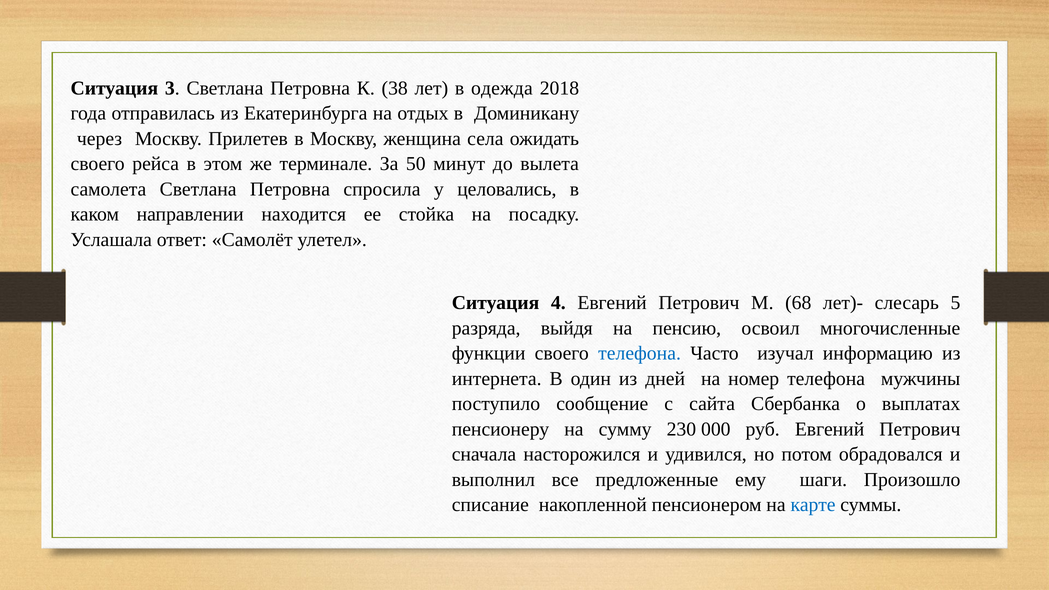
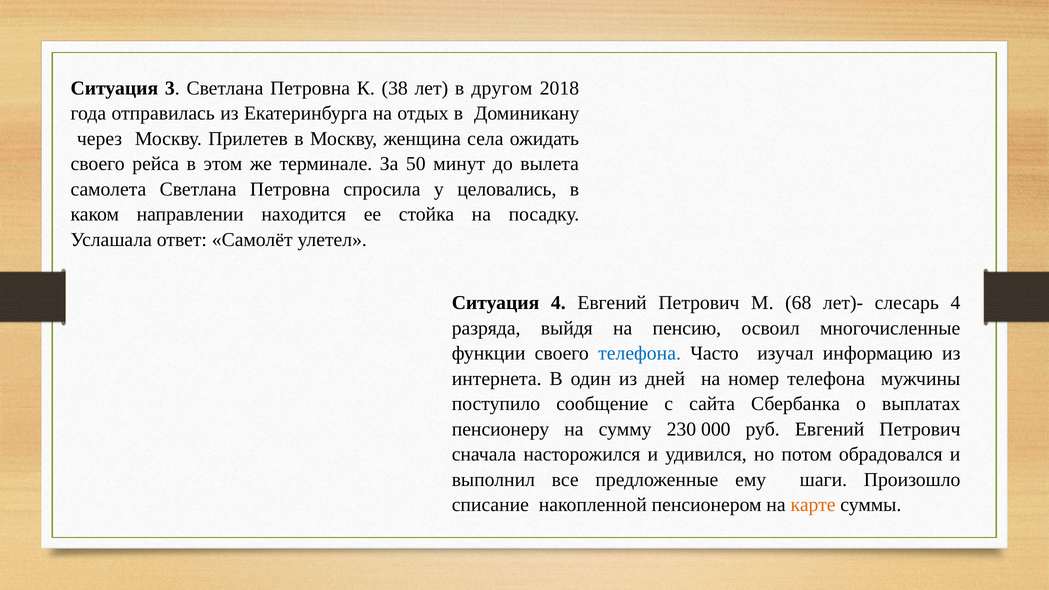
одежда: одежда -> другом (502, 88)
слесарь 5: 5 -> 4 (955, 303)
карте colour: blue -> orange (813, 505)
